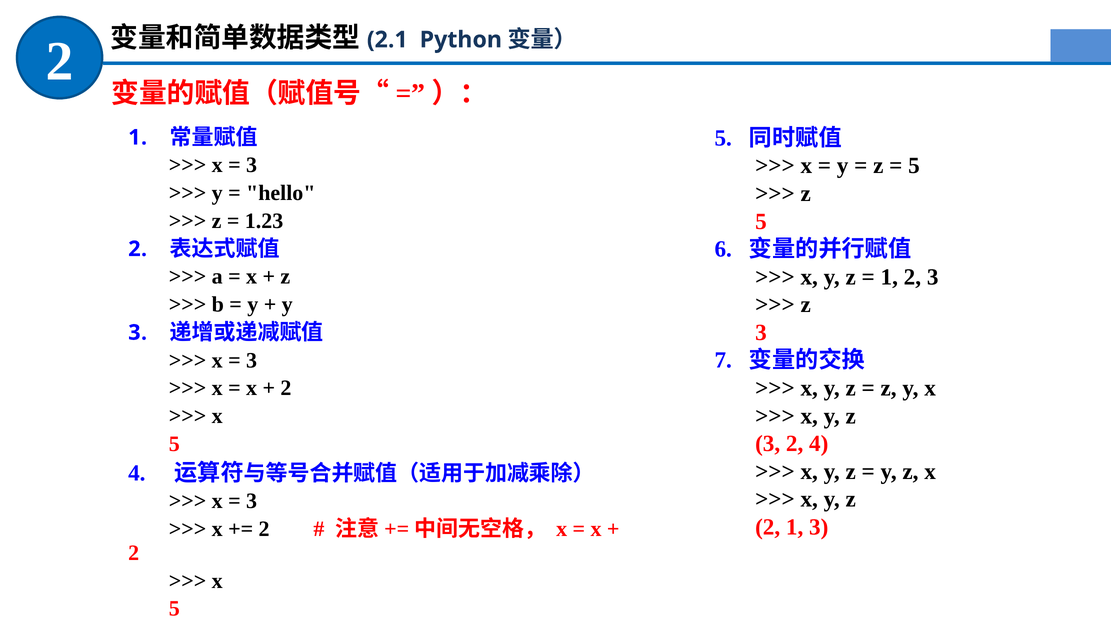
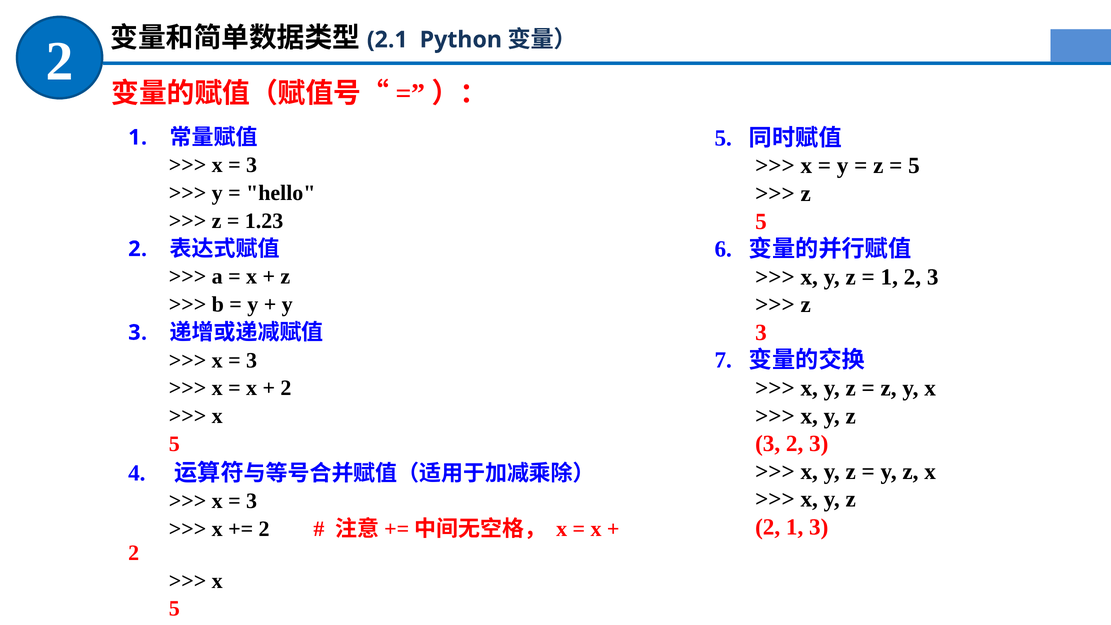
3 2 4: 4 -> 3 (819, 443)
